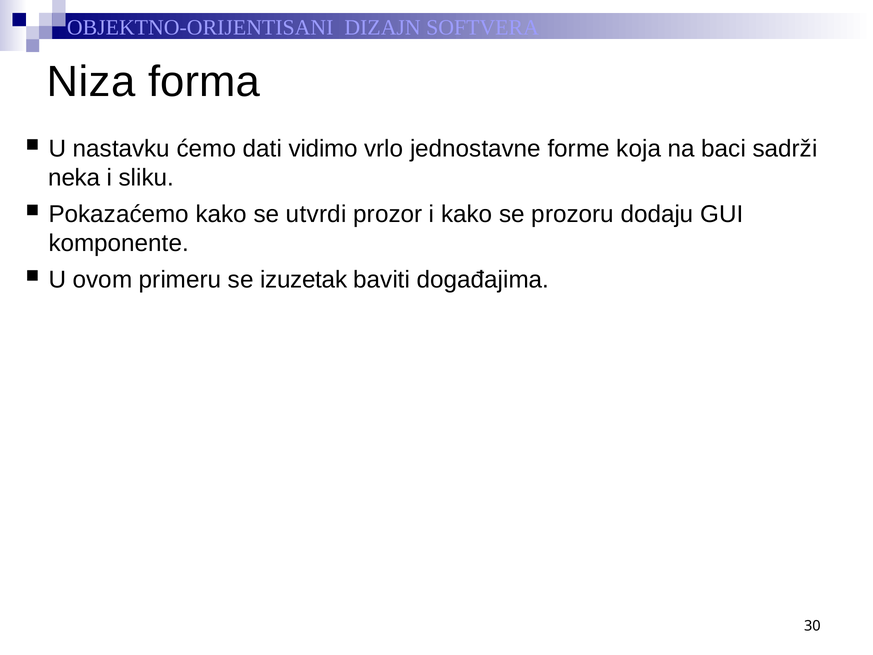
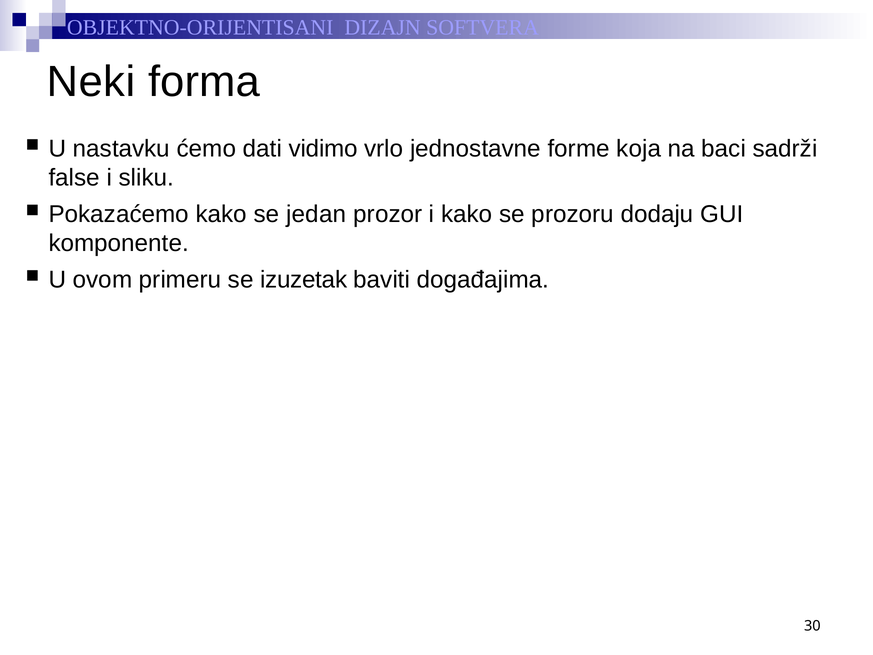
Niza: Niza -> Neki (91, 82)
neka: neka -> false (74, 178)
utvrdi: utvrdi -> jedan (316, 214)
